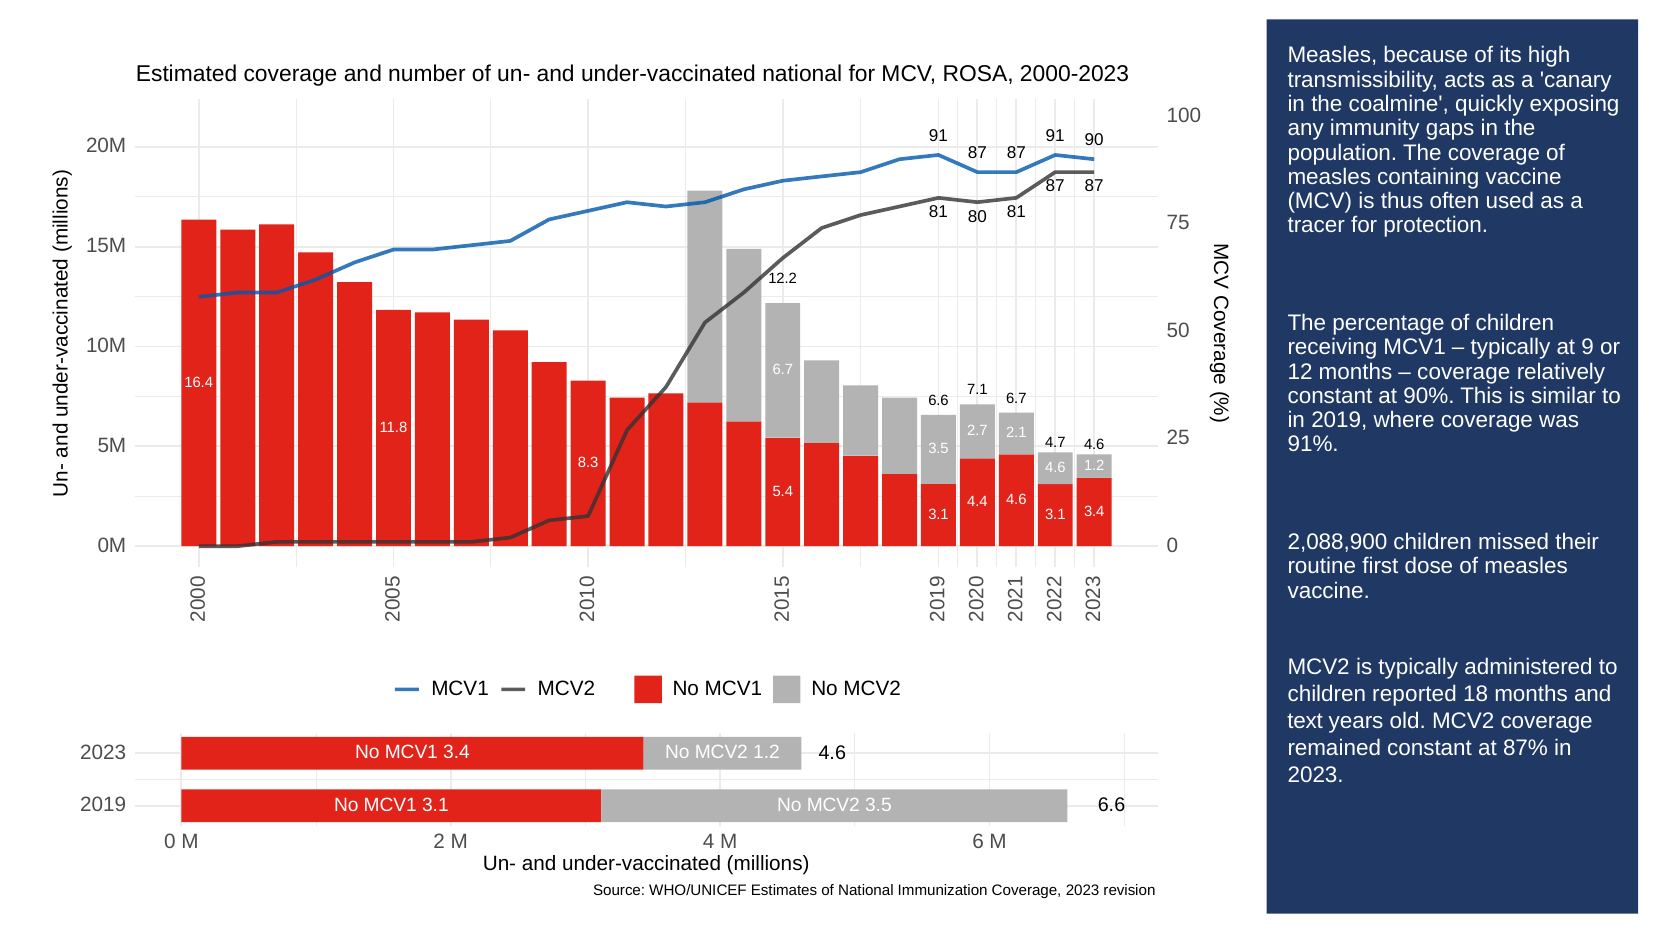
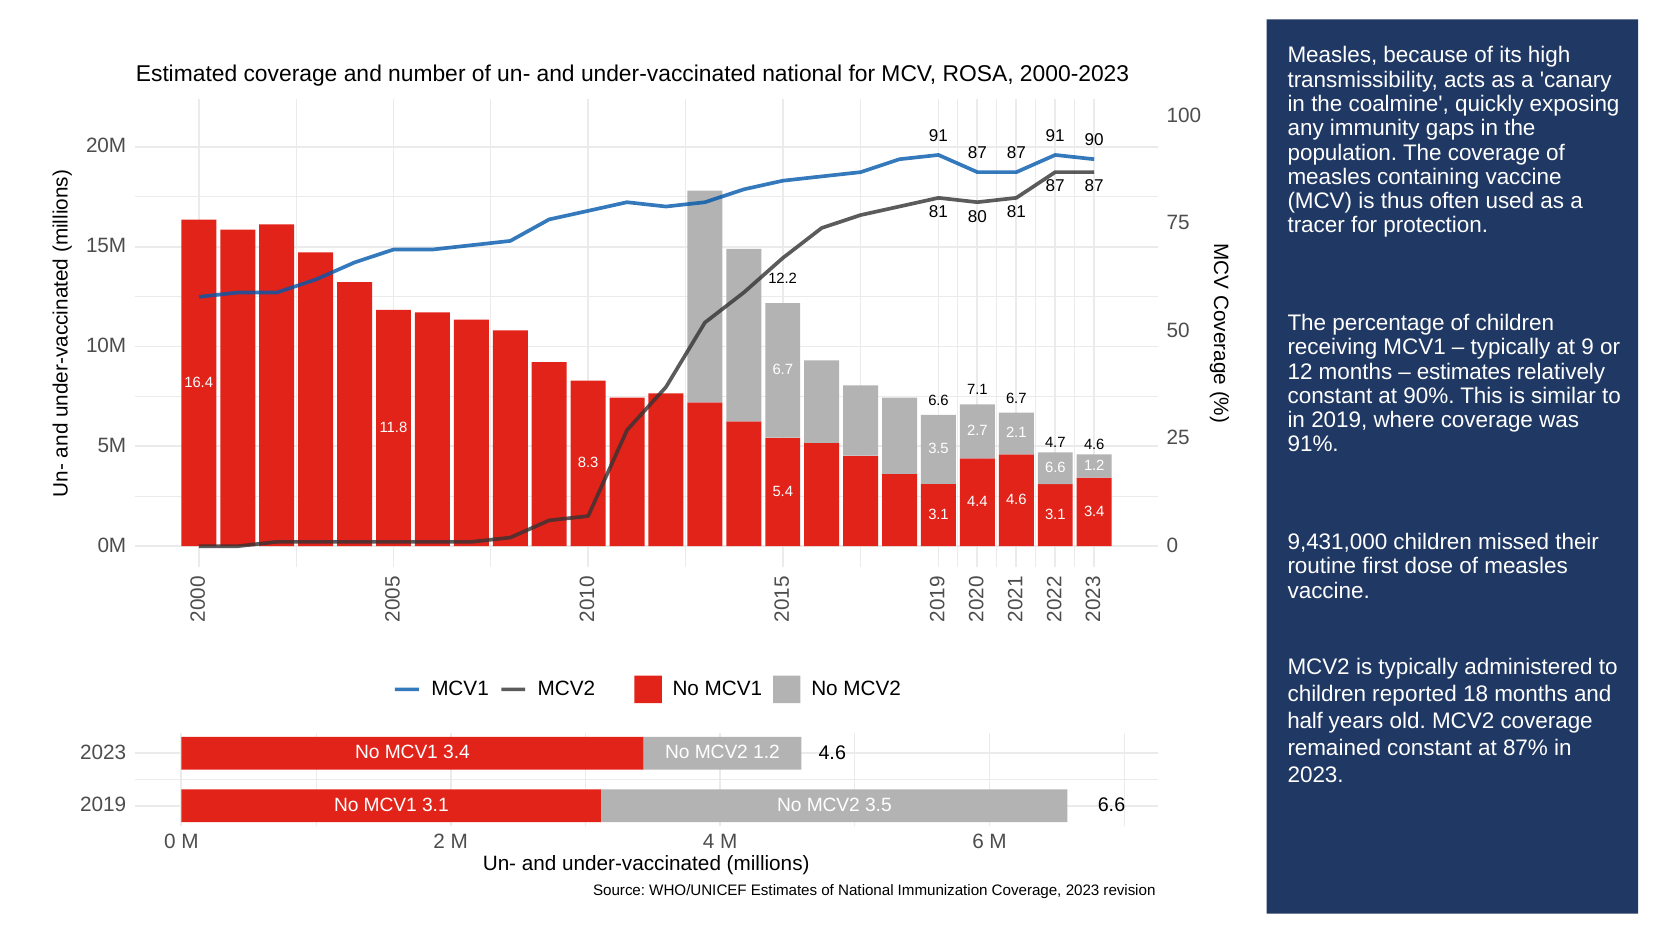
coverage: coverage -> estimates (1464, 372)
4.6: 4.6 -> 6.6 (1055, 468)
2,088,900: 2,088,900 -> 9,431,000 (1337, 542)
text: text -> half (1305, 721)
